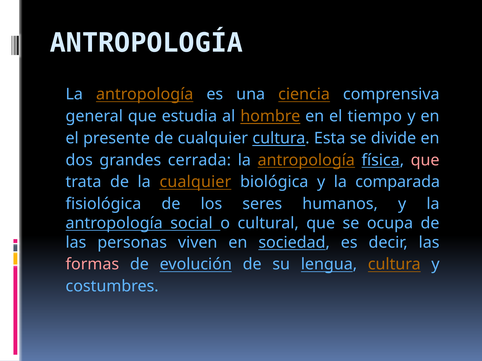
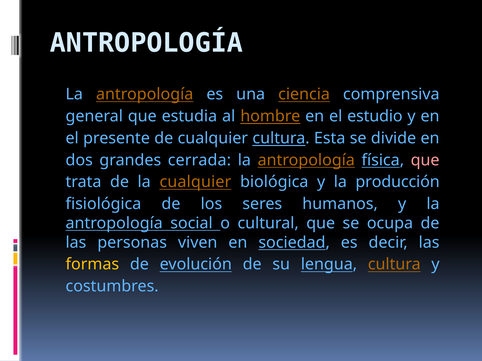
tiempo: tiempo -> estudio (375, 116)
comparada: comparada -> producción (398, 182)
formas colour: pink -> yellow (92, 265)
